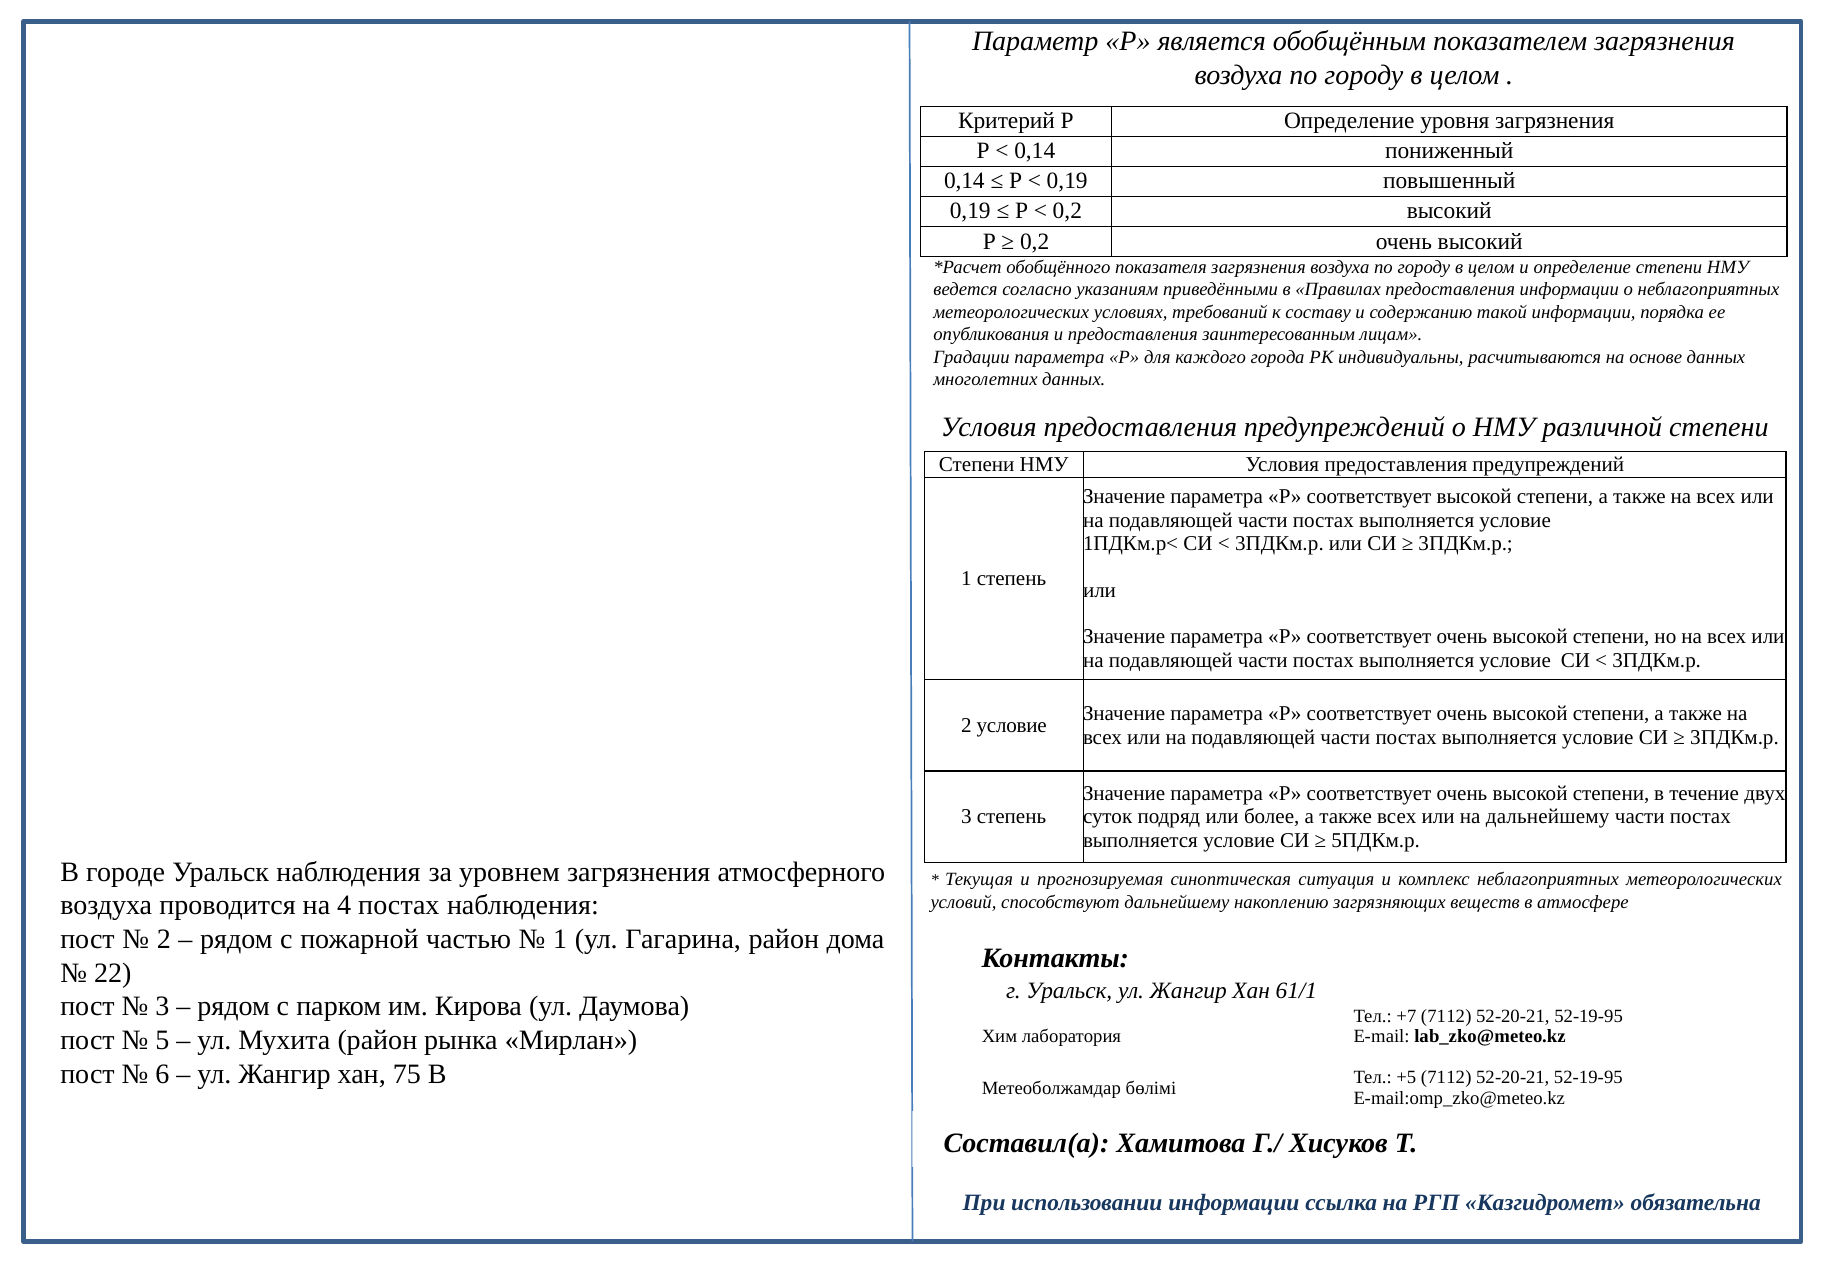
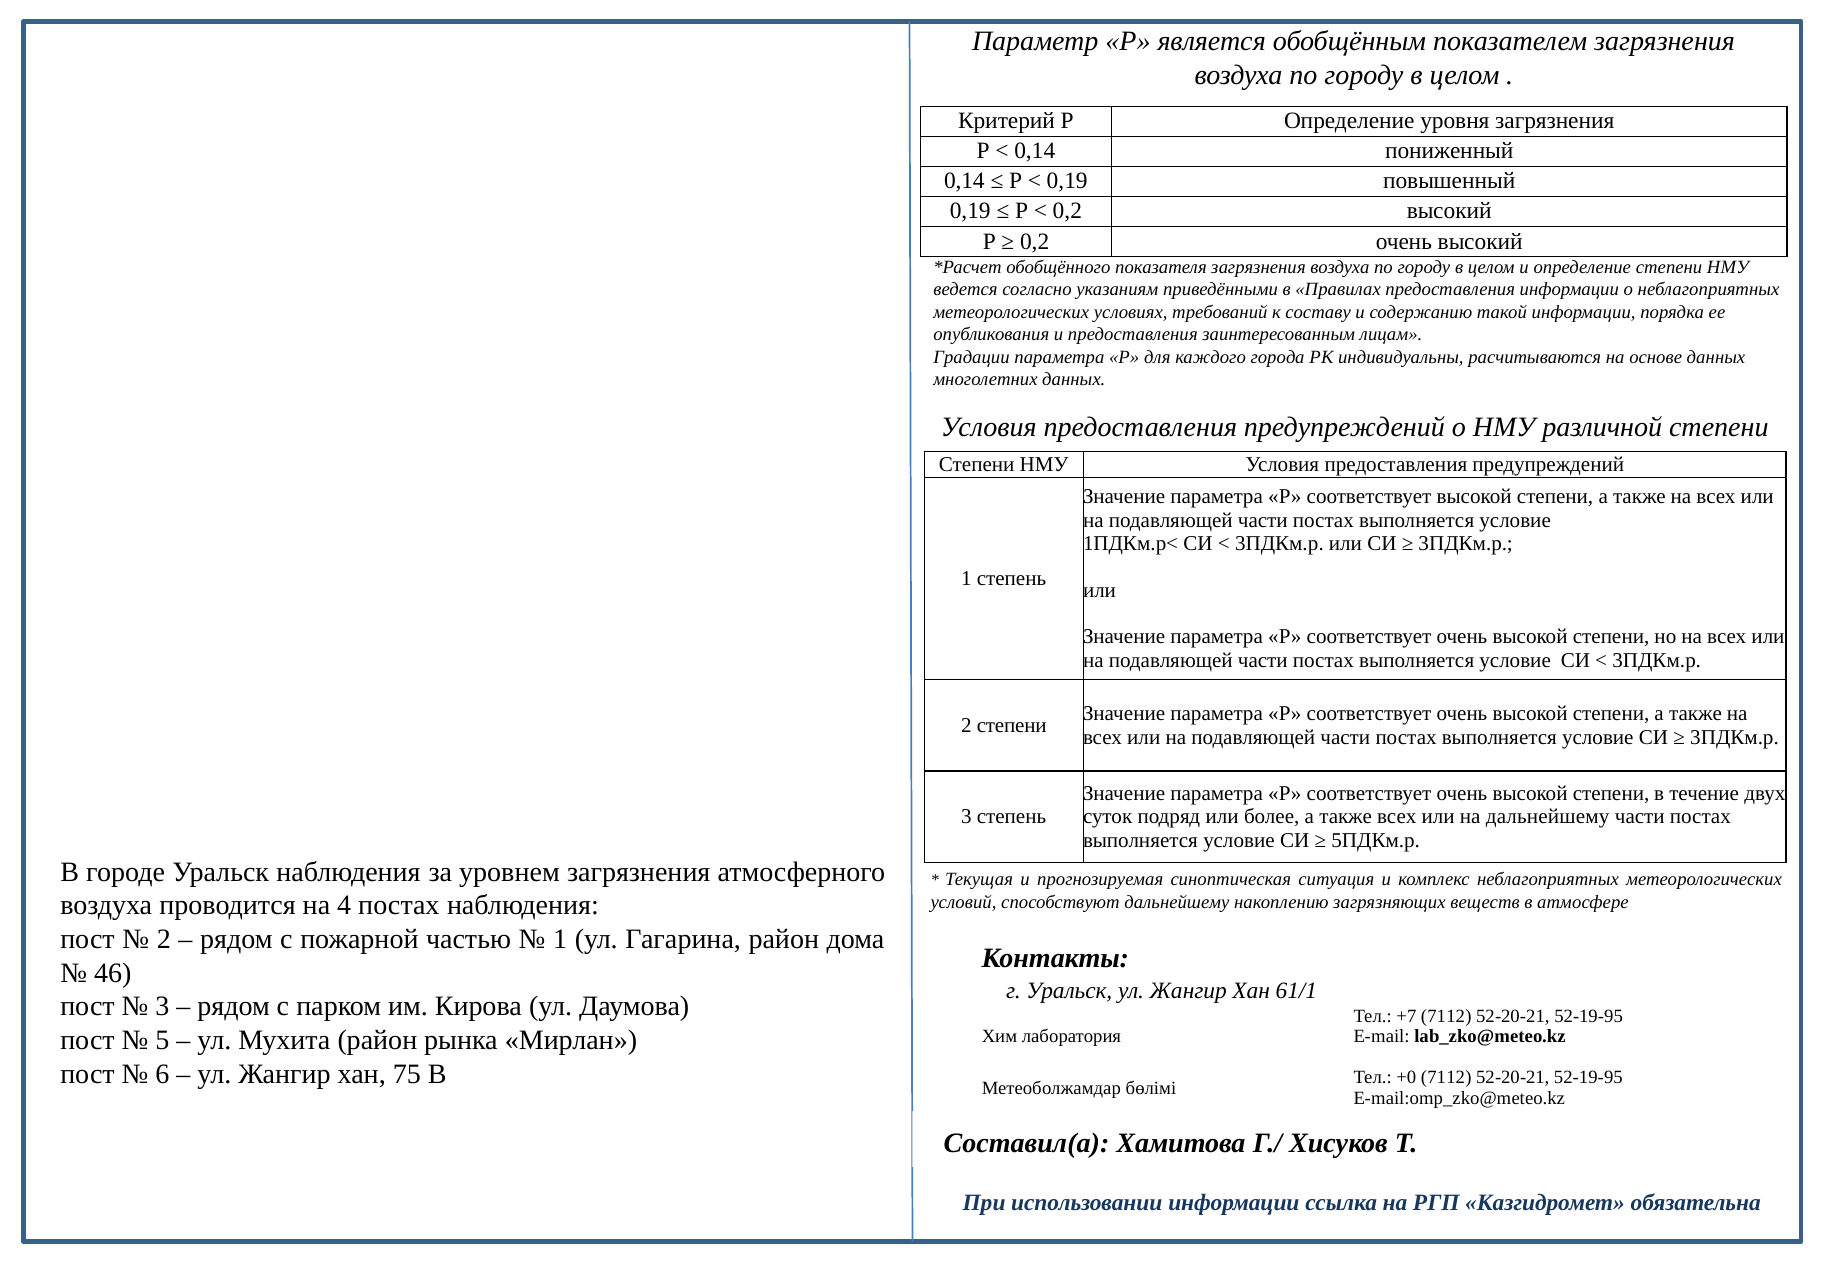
2 условие: условие -> степени (1012, 726)
22: 22 -> 46 (113, 973)
+5: +5 -> +0 (1406, 1078)
